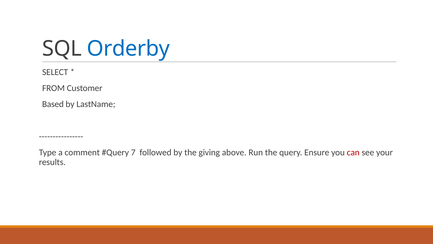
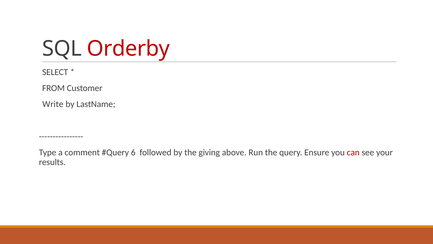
Orderby colour: blue -> red (128, 49)
Based: Based -> Write (53, 104)
7: 7 -> 6 (133, 152)
